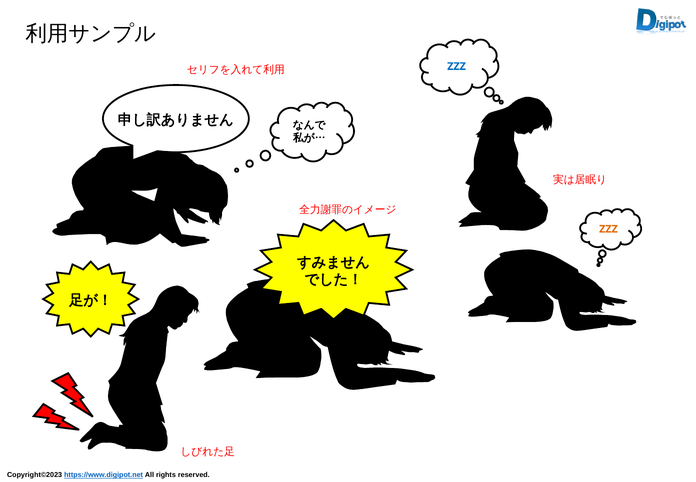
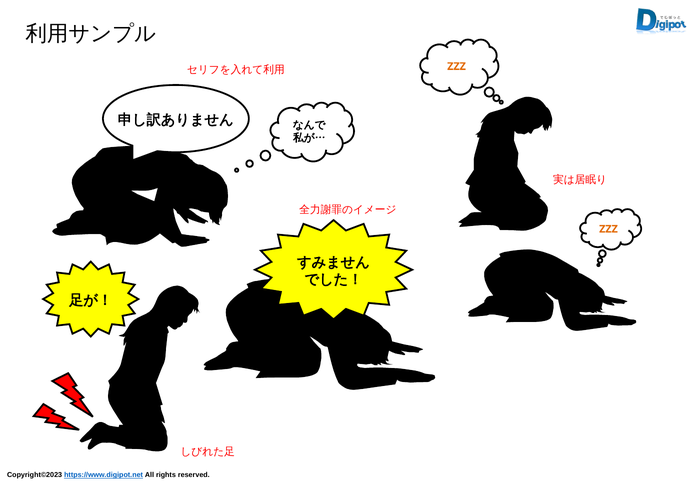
ZZZ colour: blue -> orange (457, 66)
